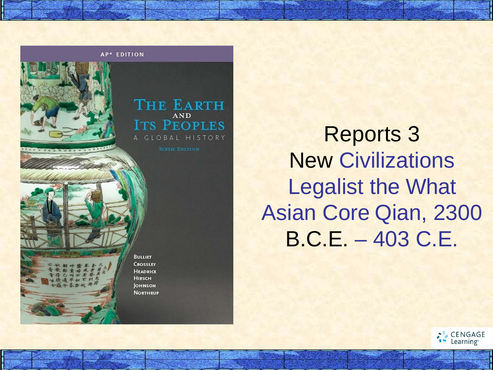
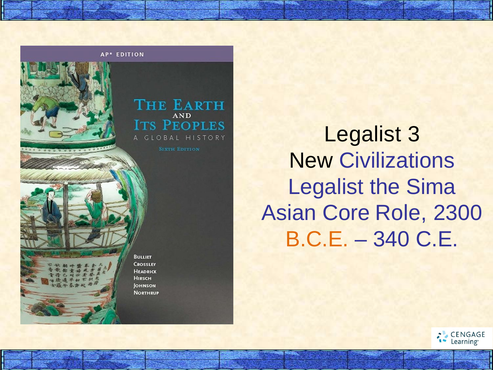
Reports: Reports -> Legalist (363, 134)
What: What -> Sima (431, 187)
Qian: Qian -> Role (401, 213)
B.C.E colour: black -> orange (317, 239)
403: 403 -> 340 (391, 239)
